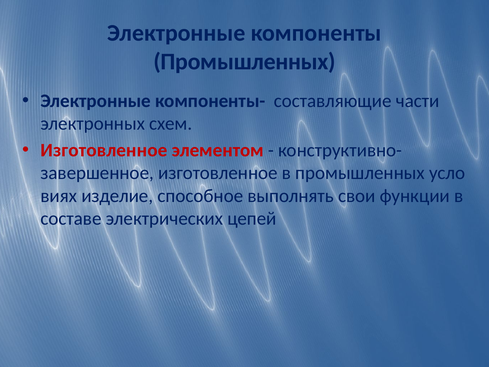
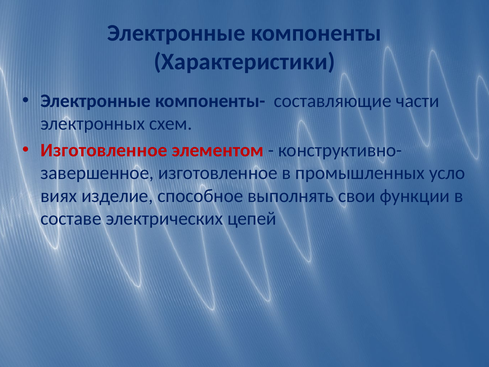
Промышленных: Промышленных -> Характеристики (244, 62)
